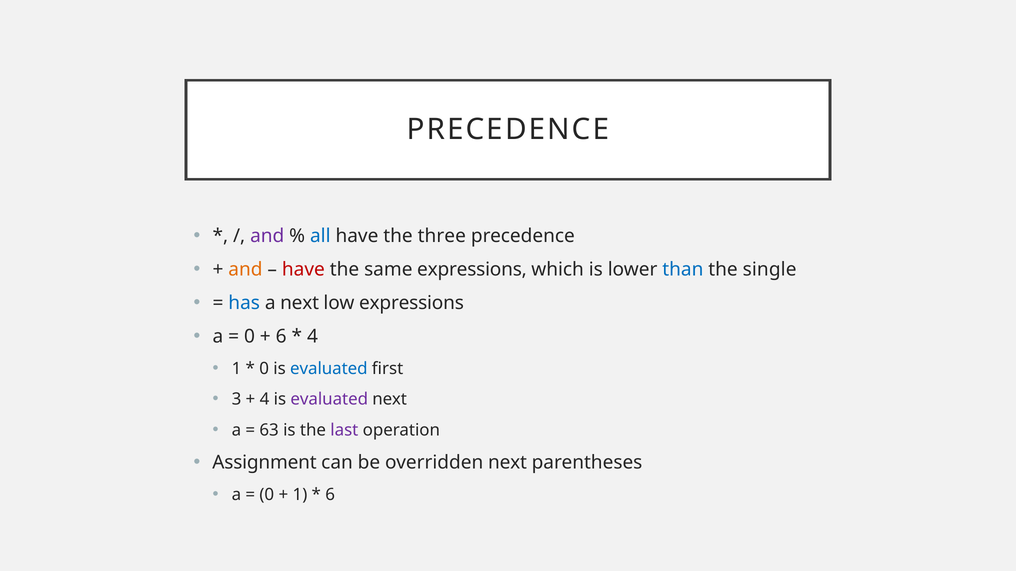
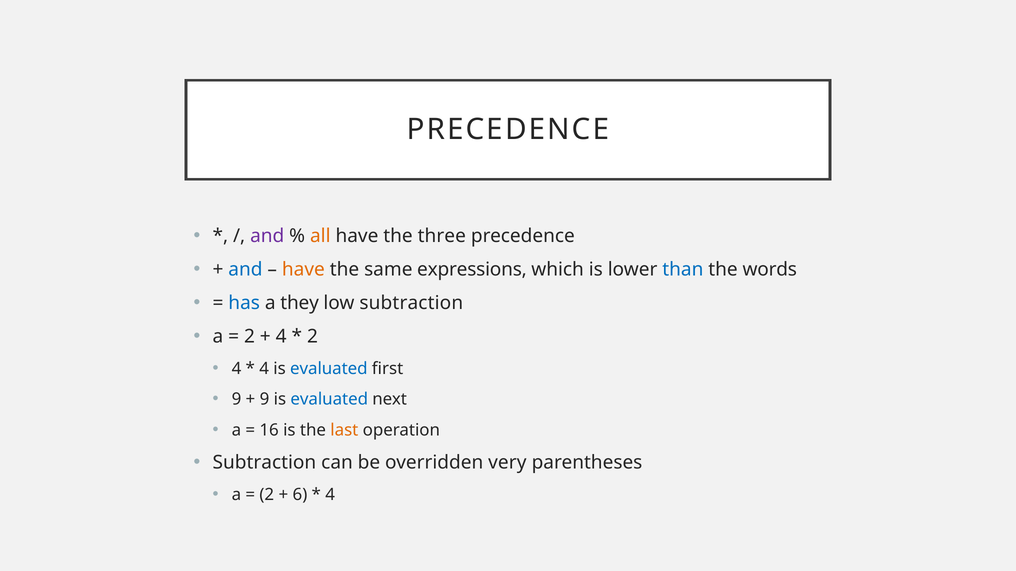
all colour: blue -> orange (320, 236)
and colour: orange -> blue (245, 270)
have colour: red -> orange (303, 270)
single: single -> words (770, 270)
a next: next -> they (300, 303)
low expressions: expressions -> subtraction (411, 303)
0: 0 -> 2 (249, 337)
6: 6 -> 4 (281, 337)
4: 4 -> 2 (312, 337)
1: 1 -> 4 (236, 369)
0: 0 -> 4 (264, 369)
3: 3 -> 9 (236, 400)
4: 4 -> 9 (265, 400)
evaluated colour: purple -> blue (329, 400)
63: 63 -> 16 (269, 431)
last colour: purple -> orange (344, 431)
Assignment: Assignment -> Subtraction (264, 463)
overridden next: next -> very (507, 463)
0: 0 -> 2 (267, 495)
1: 1 -> 6 (300, 495)
6: 6 -> 4 (330, 495)
